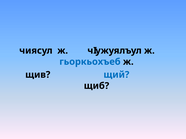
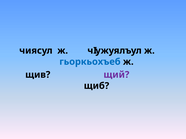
щий colour: blue -> purple (116, 75)
